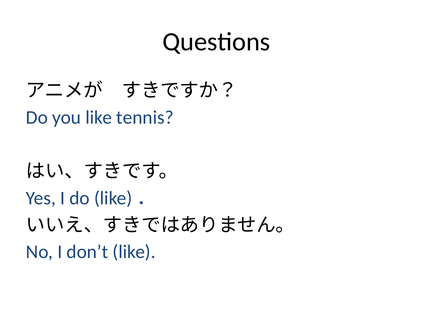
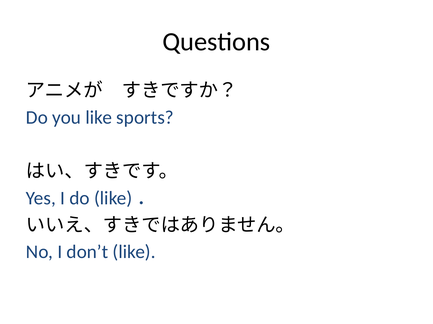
tennis: tennis -> sports (145, 118)
